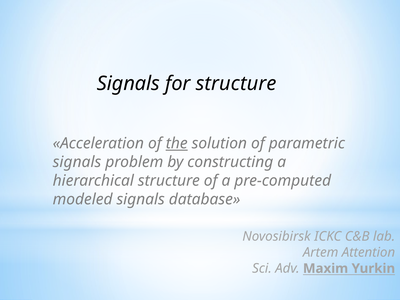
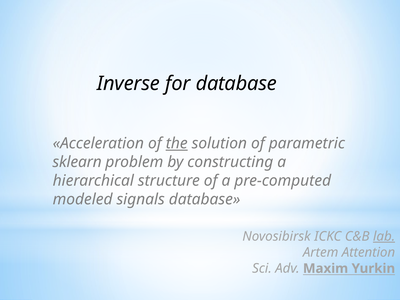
Signals: Signals -> Inverse (128, 84)
for structure: structure -> database (236, 84)
signals: signals -> sklearn (77, 162)
lab underline: none -> present (384, 236)
